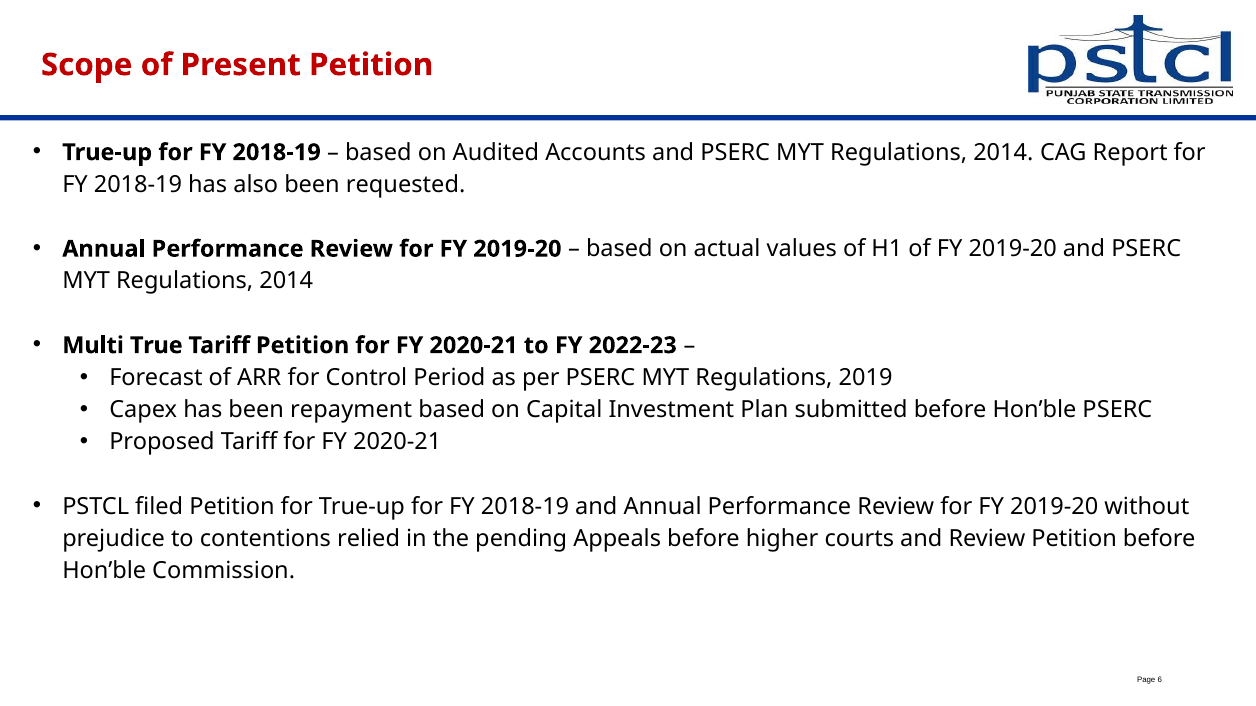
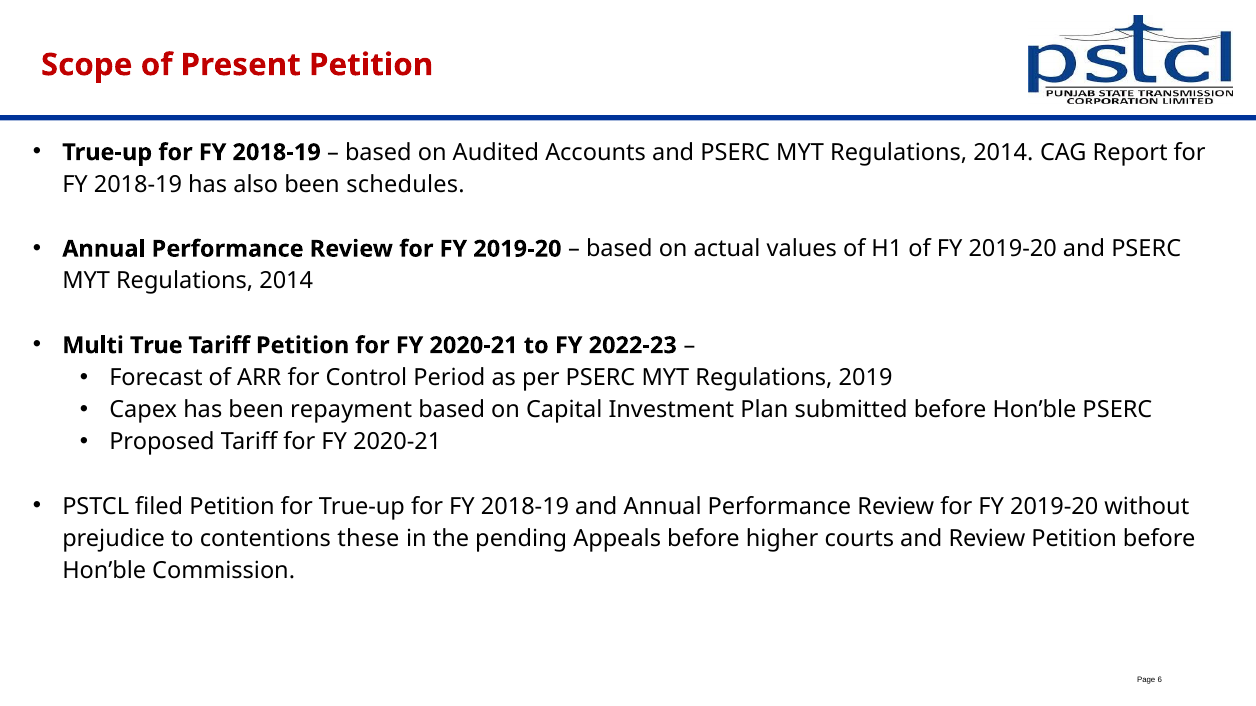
requested: requested -> schedules (406, 185)
relied: relied -> these (368, 539)
